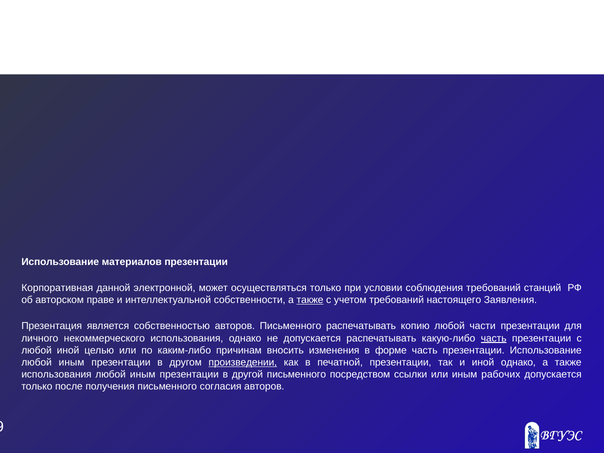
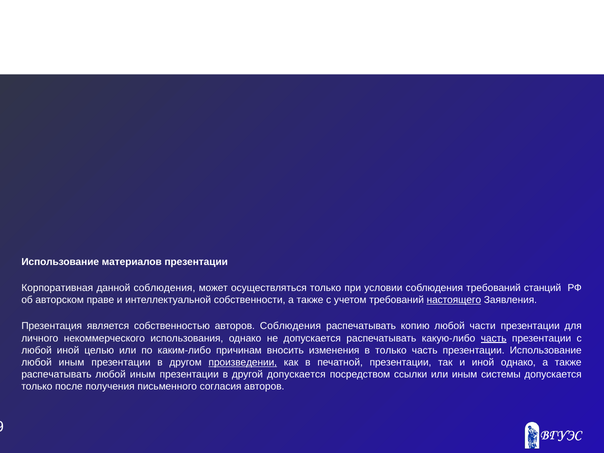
данной электронной: электронной -> соблюдения (164, 288)
также underline: present -> none (310, 300)
настоящего underline: none -> present (454, 300)
авторов Письменного: Письменного -> Соблюдения (290, 326)
в форме: форме -> только (391, 350)
использования: использования -> распечатывать (56, 374)
другой письменного: письменного -> допускается (296, 374)
рабочих: рабочих -> системы (501, 374)
